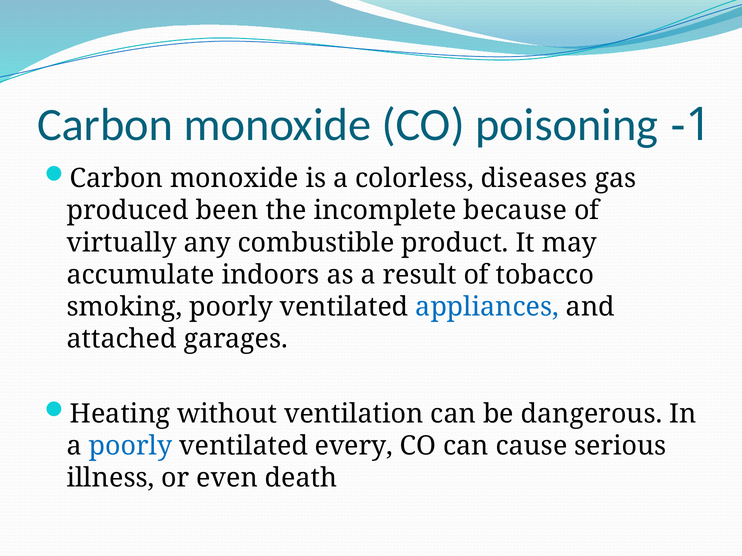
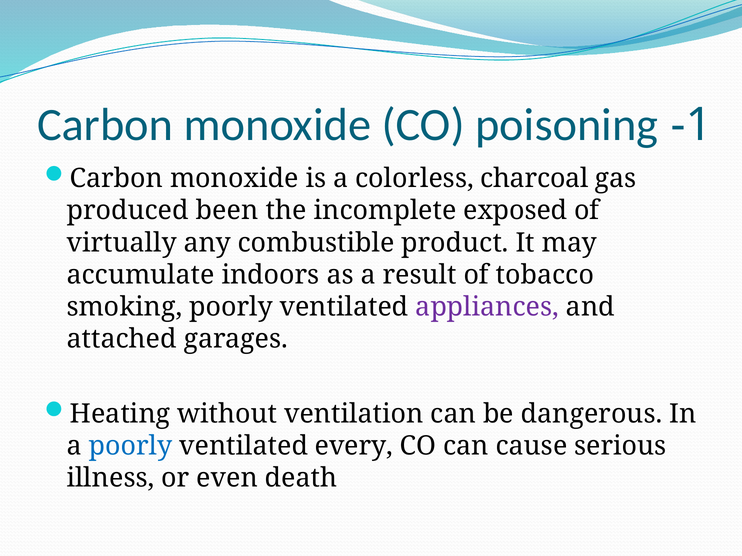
diseases: diseases -> charcoal (534, 179)
because: because -> exposed (515, 211)
appliances colour: blue -> purple (487, 307)
